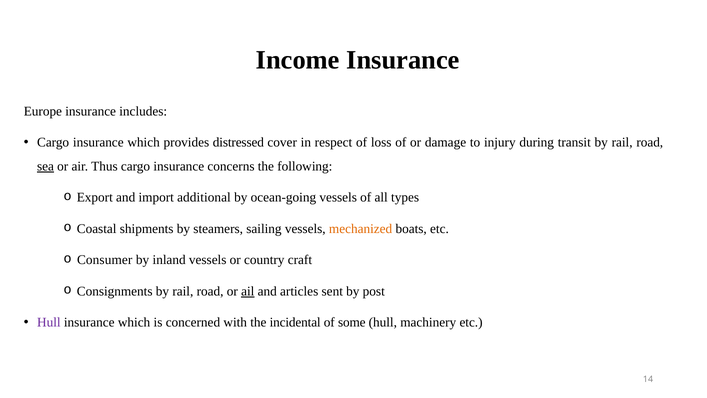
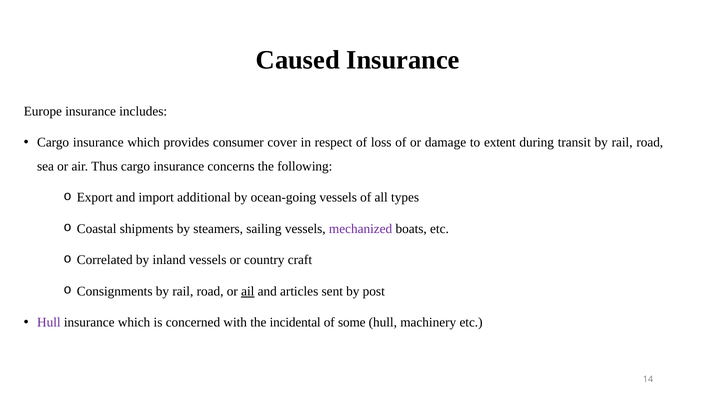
Income: Income -> Caused (298, 60)
distressed: distressed -> consumer (238, 142)
injury: injury -> extent (500, 142)
sea underline: present -> none (45, 166)
mechanized colour: orange -> purple (361, 229)
Consumer: Consumer -> Correlated (105, 260)
